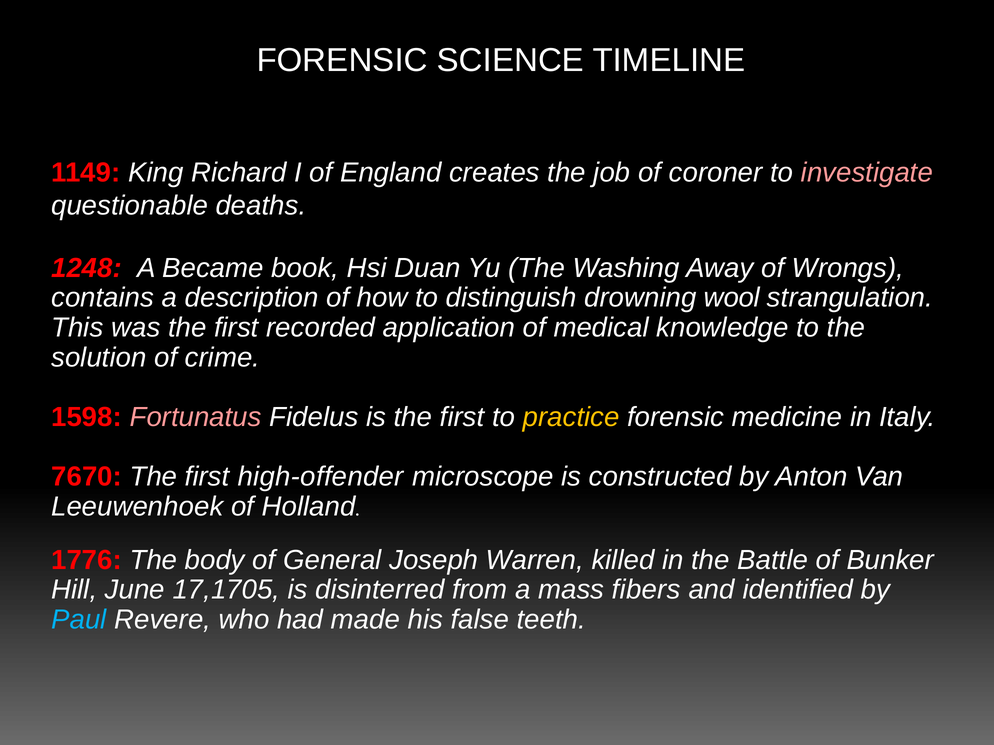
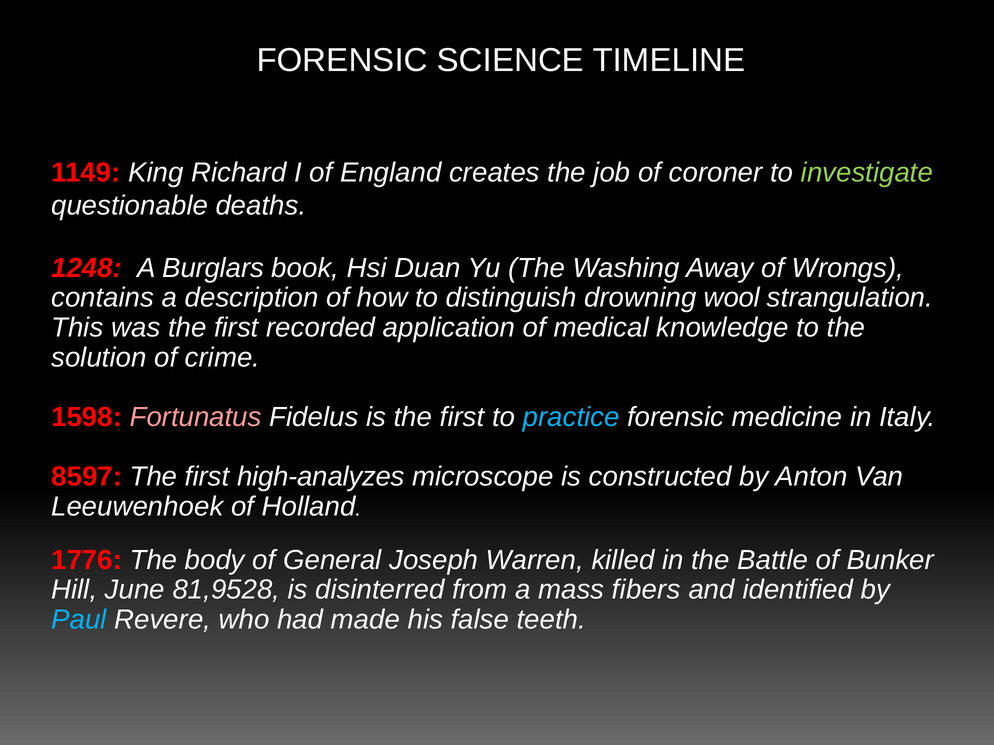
investigate colour: pink -> light green (867, 173)
Became: Became -> Burglars (213, 268)
practice colour: yellow -> light blue (571, 417)
7670: 7670 -> 8597 (87, 477)
high-offender: high-offender -> high-analyzes (321, 477)
17,1705: 17,1705 -> 81,9528 (226, 590)
